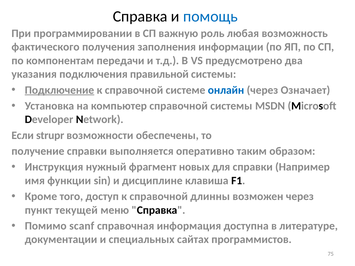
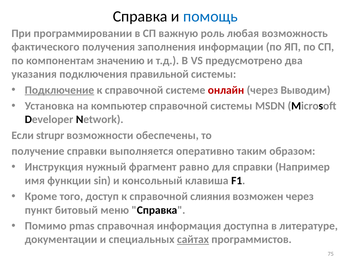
передачи: передачи -> значению (121, 61)
онлайн colour: blue -> red (226, 90)
Означает: Означает -> Выводим (306, 90)
новых: новых -> равно (194, 167)
дисциплине: дисциплине -> консольный (152, 181)
длинны: длинны -> слияния (210, 197)
текущей: текущей -> битовый (76, 210)
scanf: scanf -> pmas (82, 226)
сайтах underline: none -> present (193, 240)
